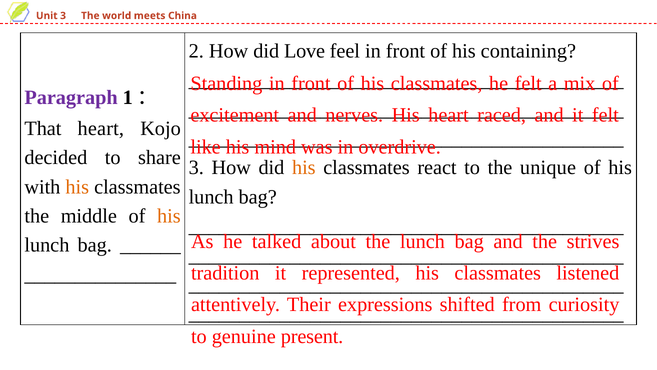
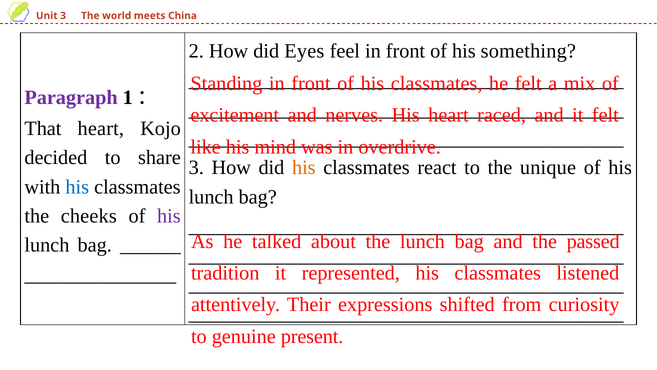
Love: Love -> Eyes (304, 51)
containing: containing -> something (528, 51)
his colour: orange -> blue (77, 187)
middle: middle -> cheeks (89, 216)
his colour: orange -> purple (169, 216)
strives: strives -> passed (593, 241)
